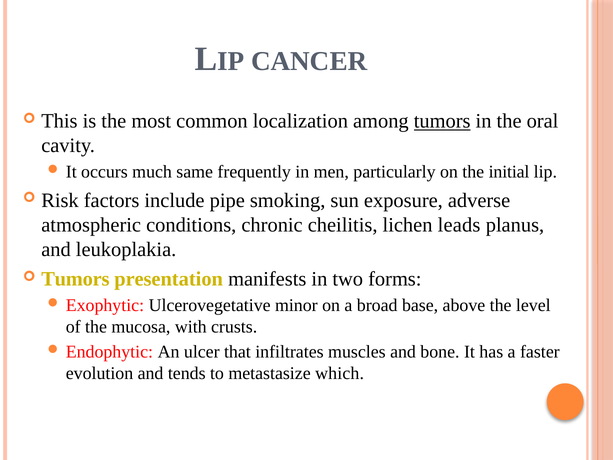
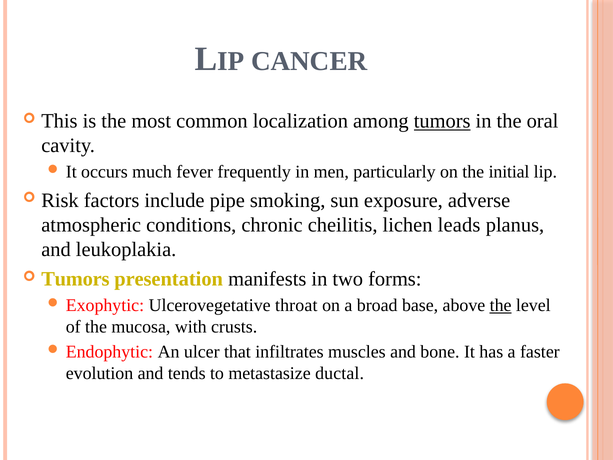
same: same -> fever (195, 172)
minor: minor -> throat (296, 305)
the underline: none -> present (501, 305)
which: which -> ductal (340, 373)
